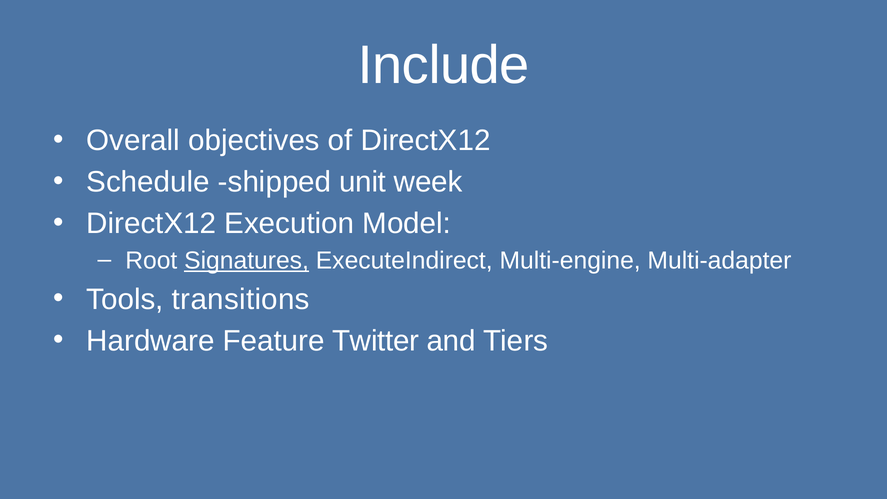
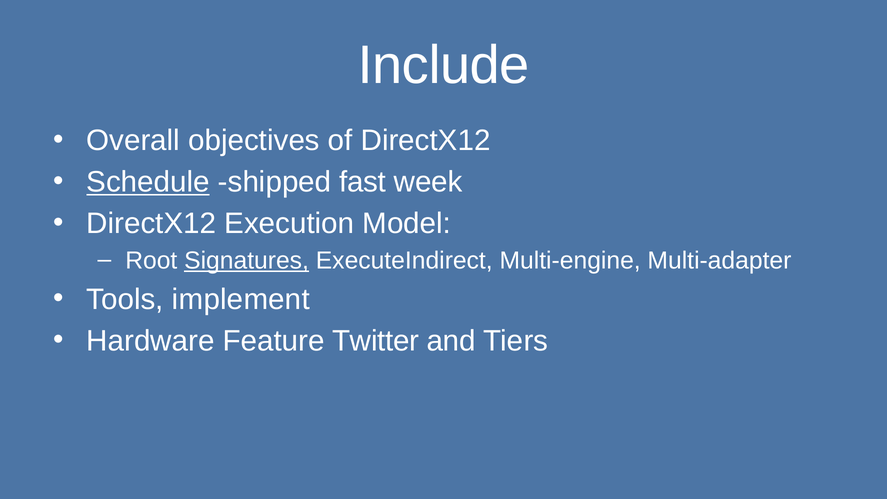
Schedule underline: none -> present (148, 182)
unit: unit -> fast (363, 182)
transitions: transitions -> implement (241, 299)
